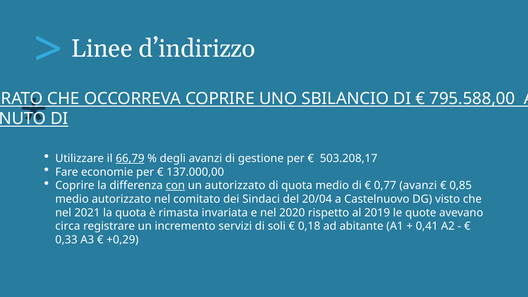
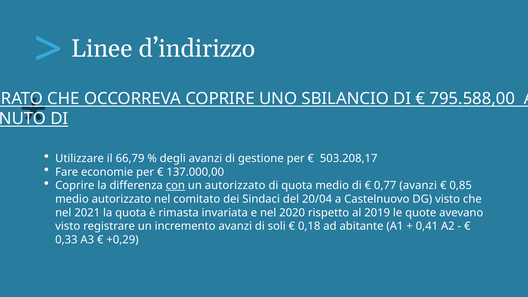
66,79 underline: present -> none (130, 159)
circa: circa -> visto (68, 226)
incremento servizi: servizi -> avanzi (235, 226)
